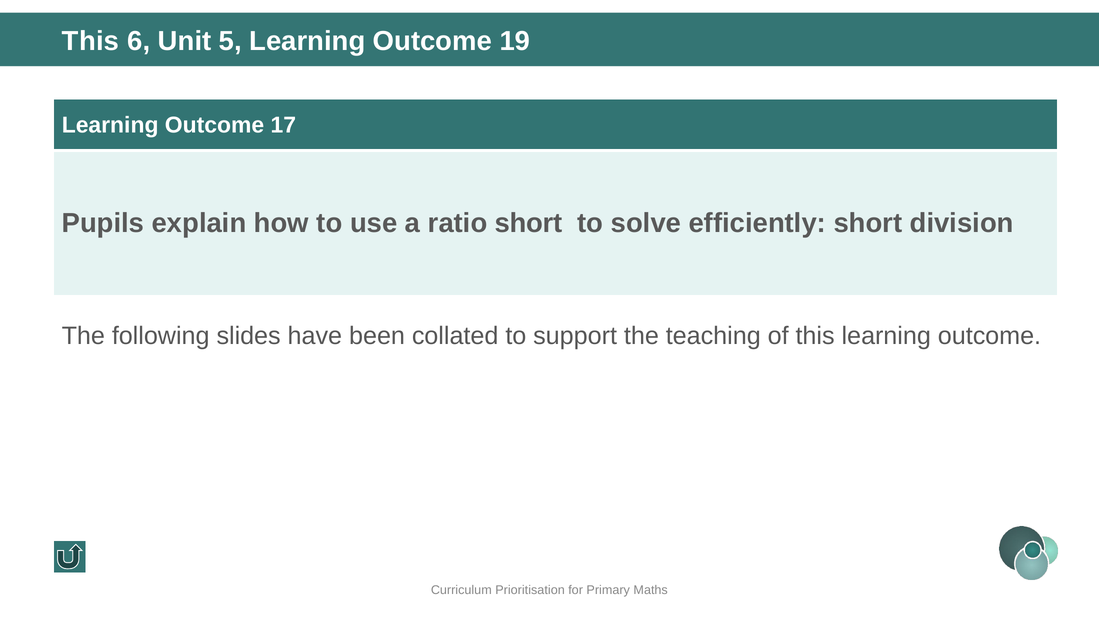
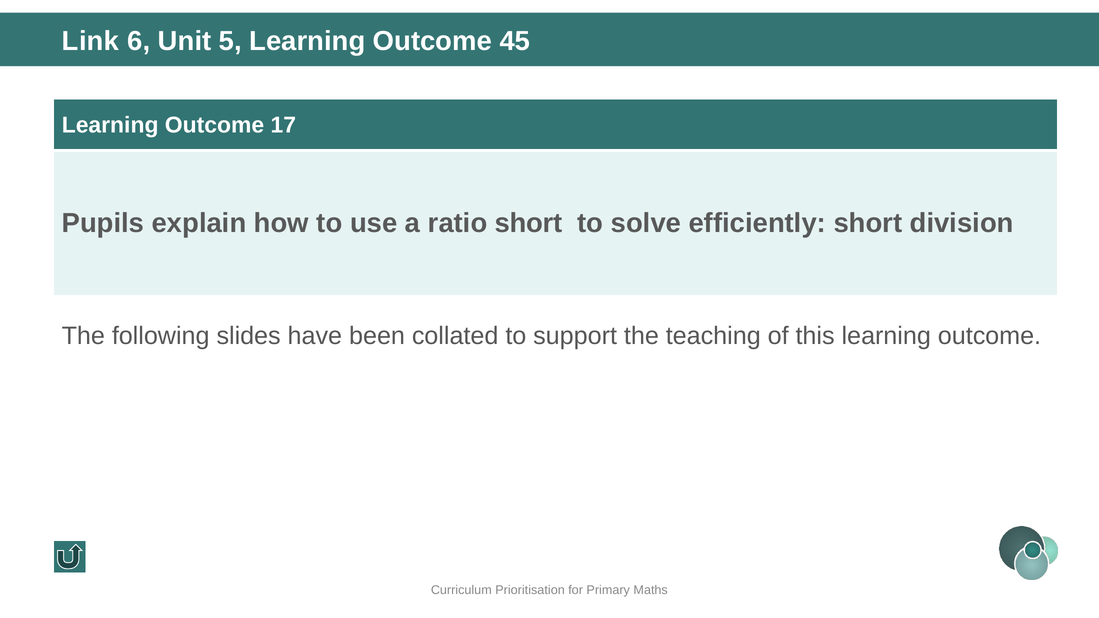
This: This -> Link (91, 41)
19: 19 -> 45 (515, 41)
